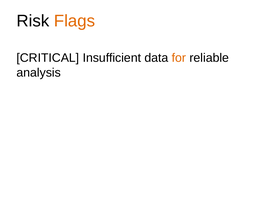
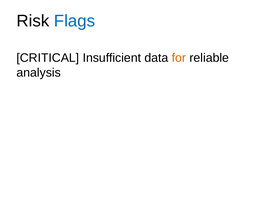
Flags colour: orange -> blue (75, 21)
